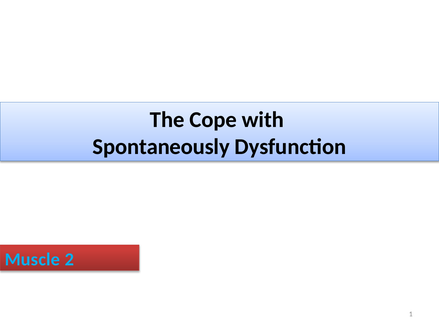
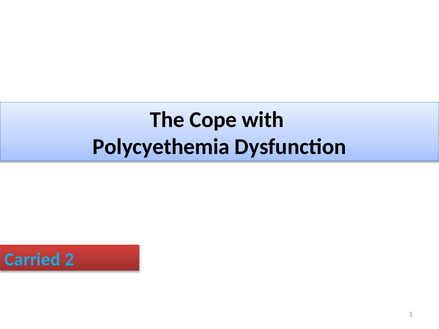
Spontaneously: Spontaneously -> Polycyethemia (161, 147)
Muscle: Muscle -> Carried (32, 260)
